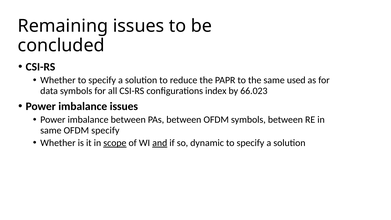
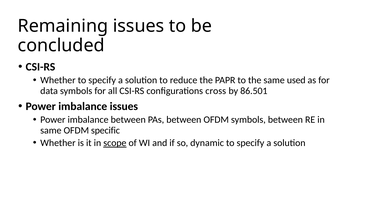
index: index -> cross (216, 91)
66.023: 66.023 -> 86.501 (254, 91)
OFDM specify: specify -> specific (105, 130)
and underline: present -> none (160, 143)
